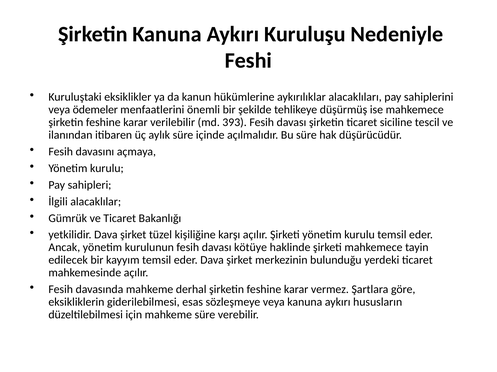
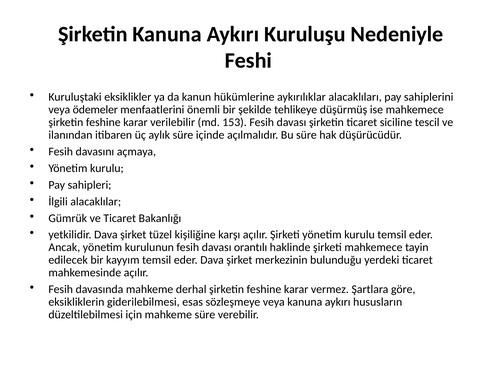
393: 393 -> 153 (235, 123)
kötüye: kötüye -> orantılı (251, 248)
